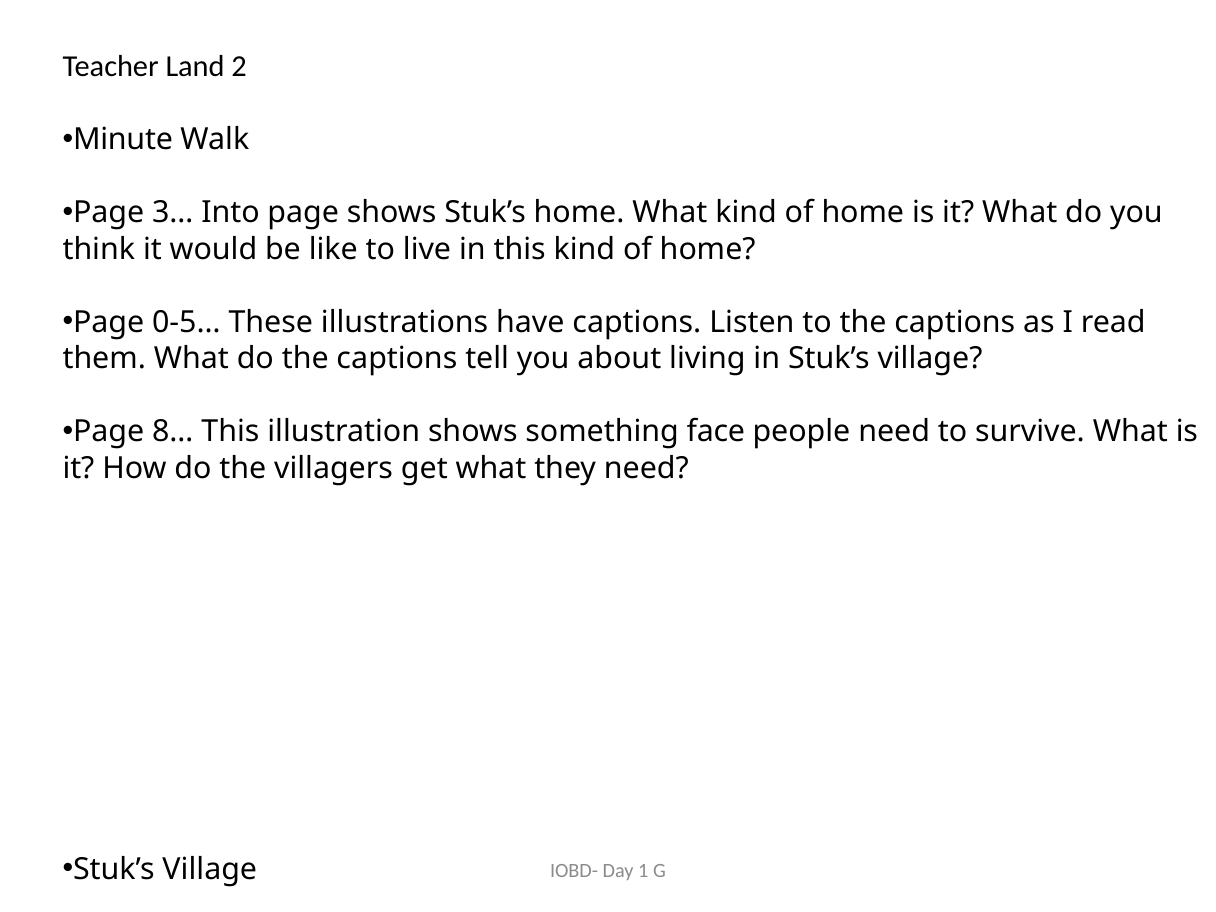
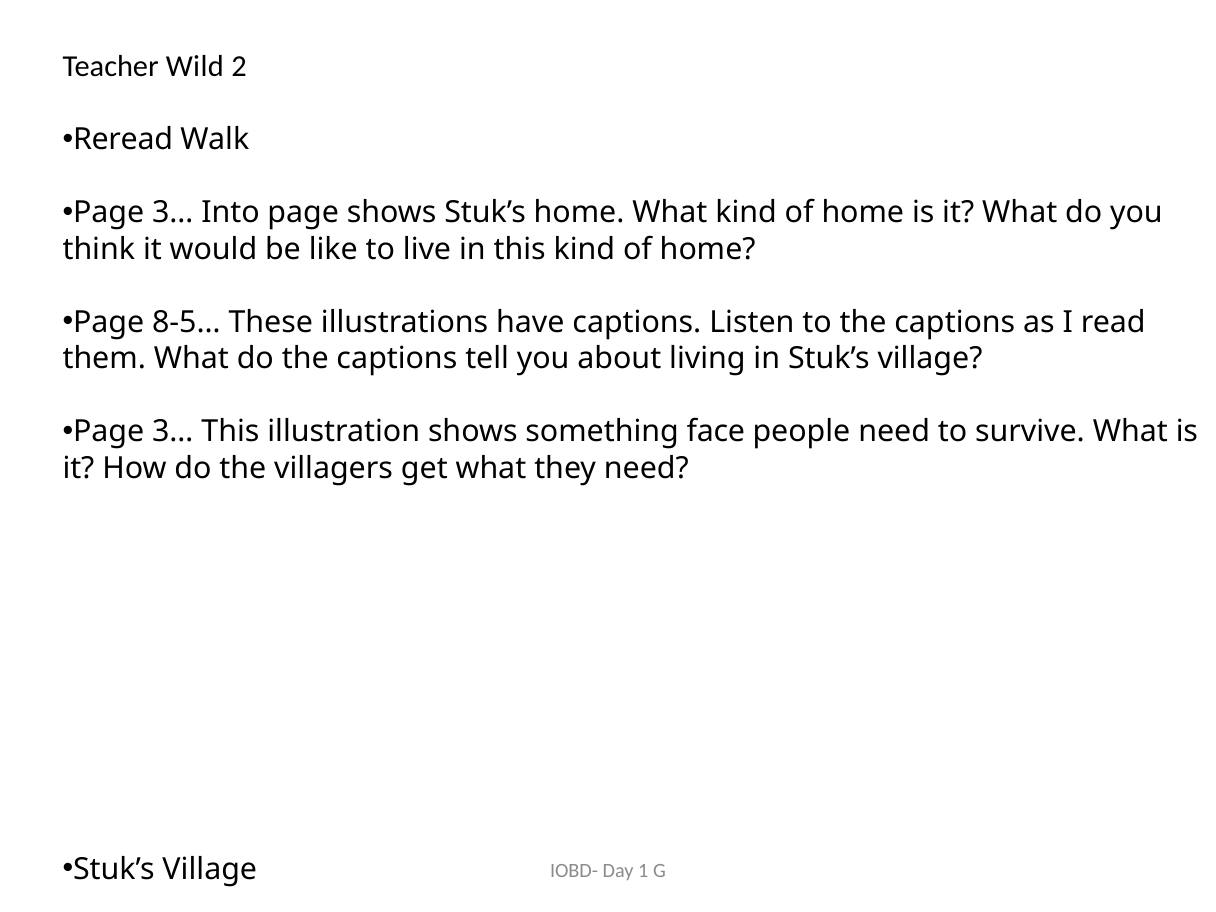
Land: Land -> Wild (195, 67)
Minute: Minute -> Reread (123, 140)
0-5…: 0-5… -> 8-5… (186, 322)
8…: 8… -> 3… (173, 432)
